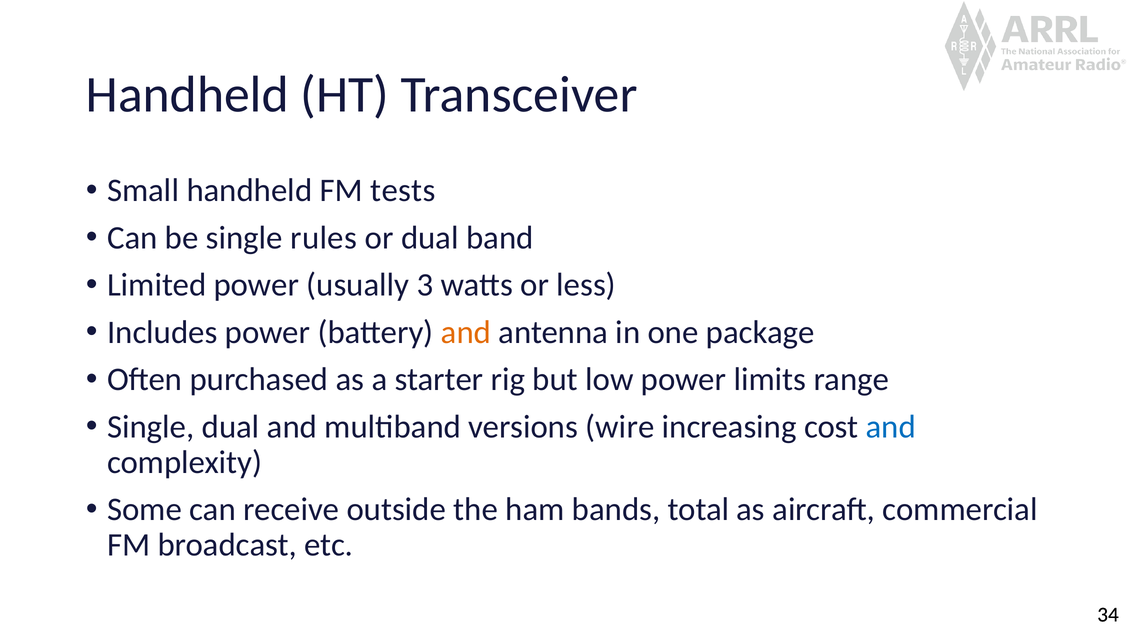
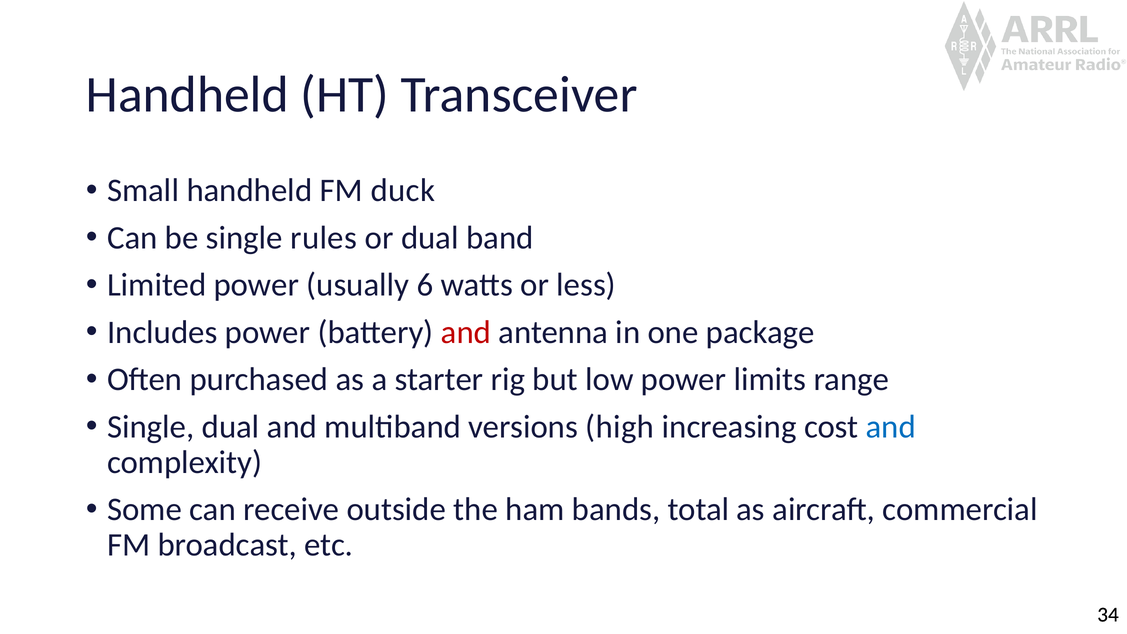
tests: tests -> duck (403, 191)
3: 3 -> 6 (425, 285)
and colour: orange -> red (466, 332)
wire: wire -> high (620, 427)
